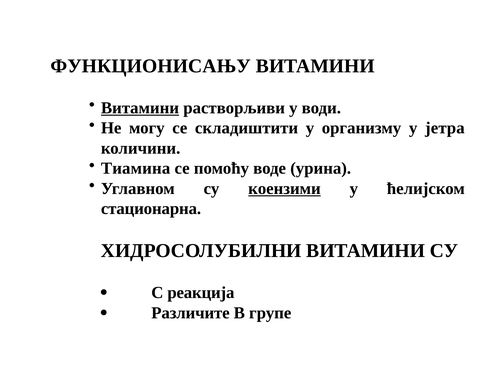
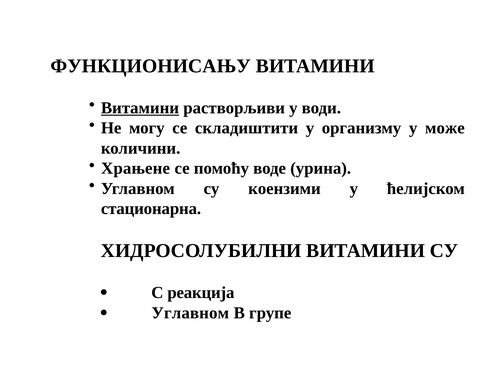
јетра: јетра -> може (445, 128)
Тиамина: Тиамина -> Храњене (136, 168)
коензими underline: present -> none (284, 188)
Различите: Различите -> Углавном (190, 313)
